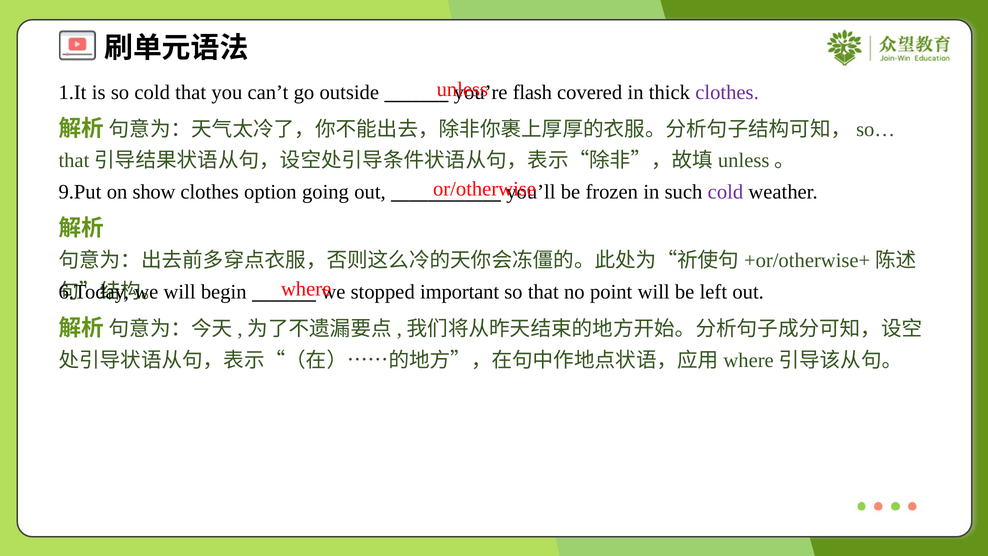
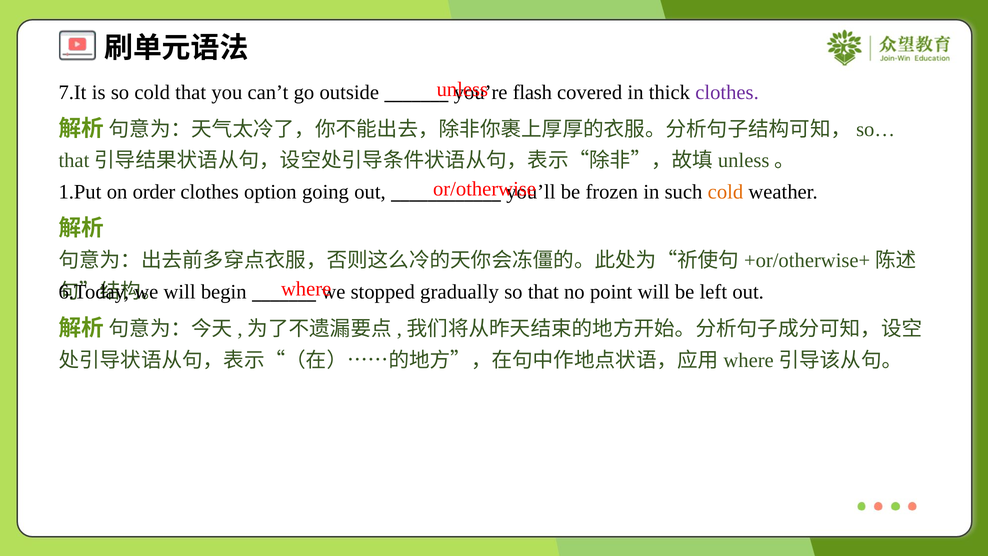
1.It: 1.It -> 7.It (72, 93)
9.Put: 9.Put -> 1.Put (80, 192)
show: show -> order (154, 192)
cold colour: purple -> orange (725, 192)
important: important -> gradually (459, 292)
